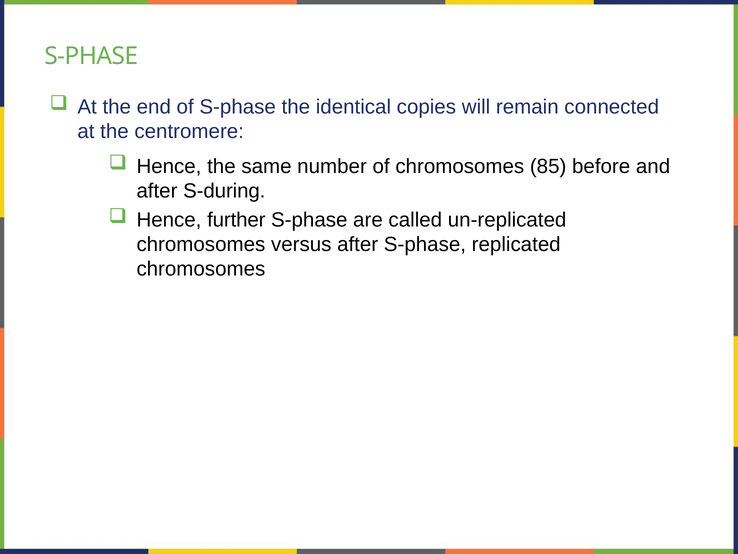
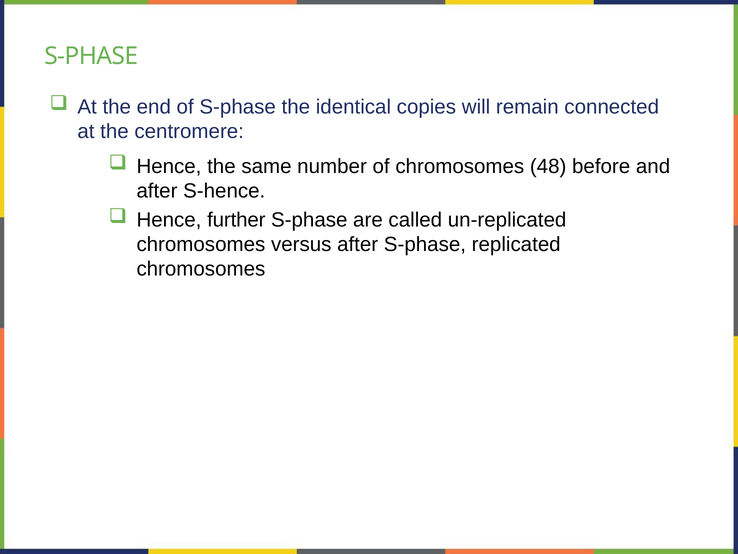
85: 85 -> 48 (548, 166)
S-during: S-during -> S-hence (224, 191)
